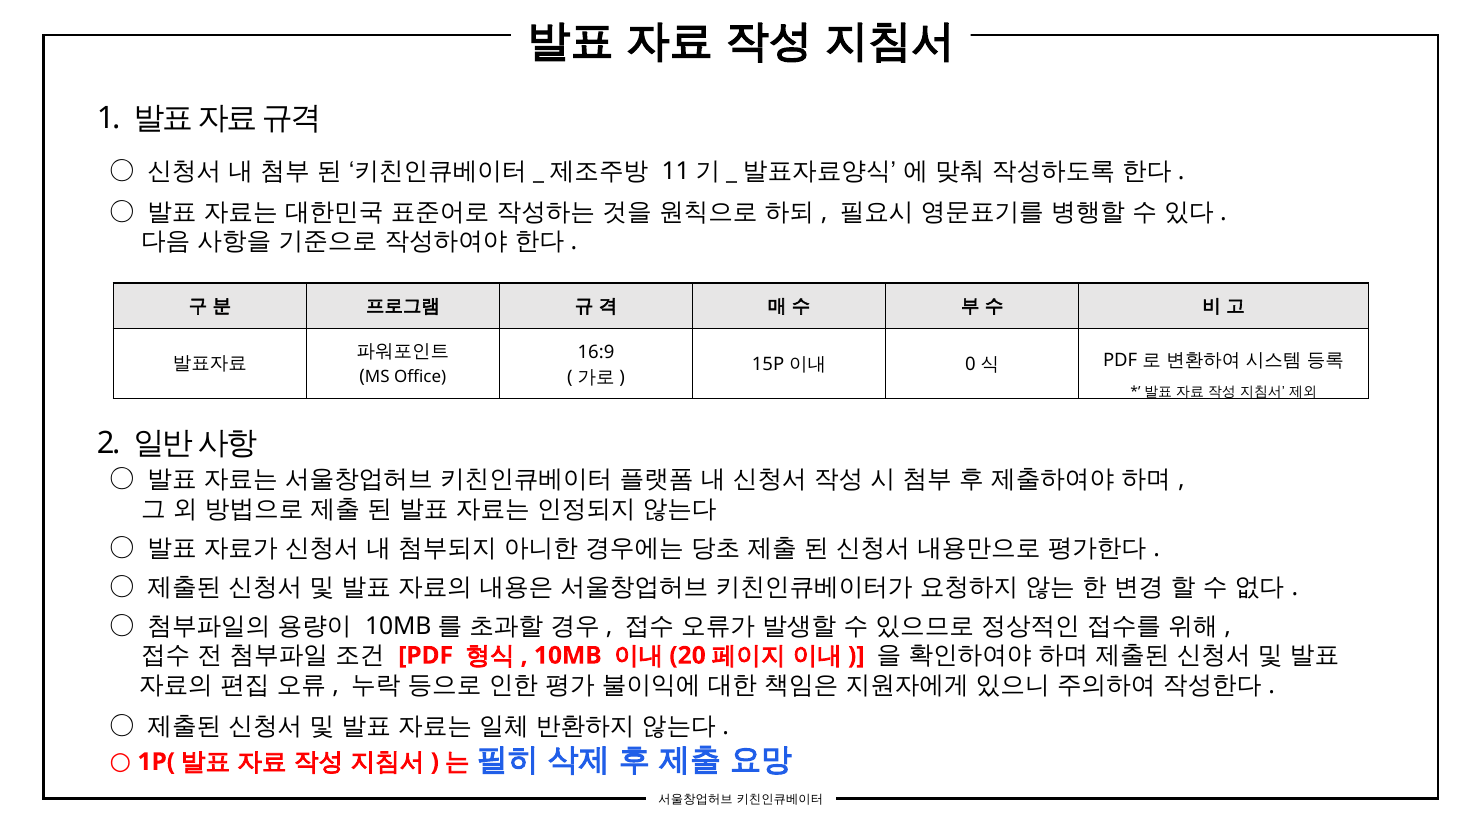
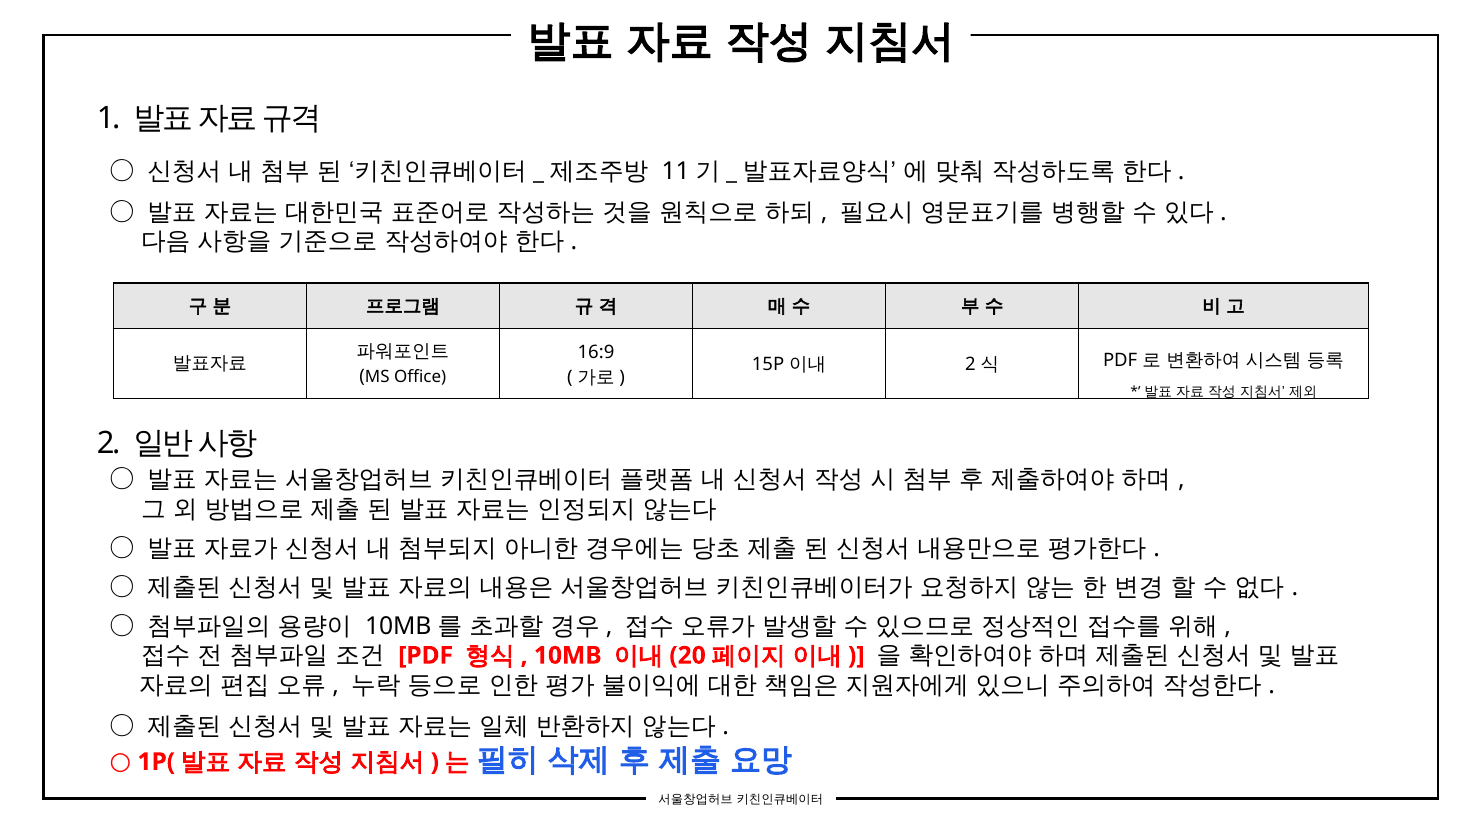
0: 0 -> 2 (970, 364)
